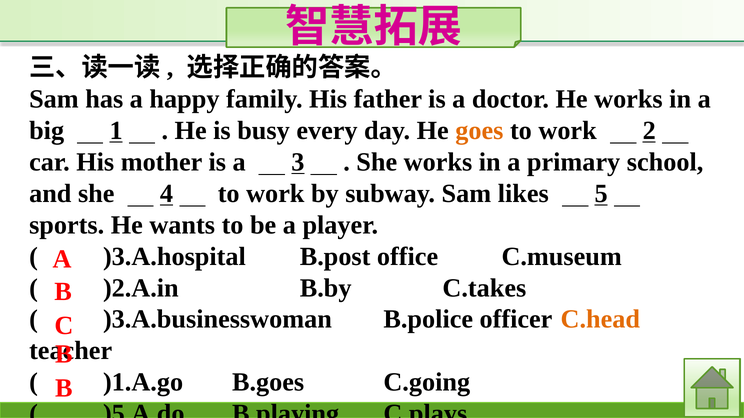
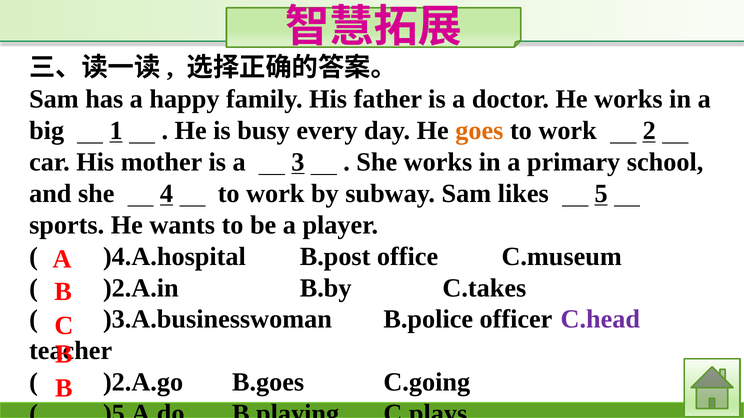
)3.A.hospital: )3.A.hospital -> )4.A.hospital (174, 257)
C.head colour: orange -> purple (600, 320)
)1.A.go: )1.A.go -> )2.A.go (143, 383)
